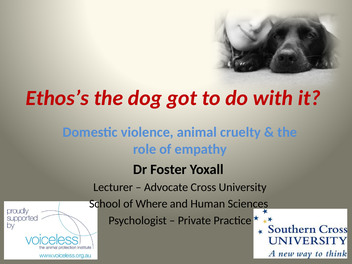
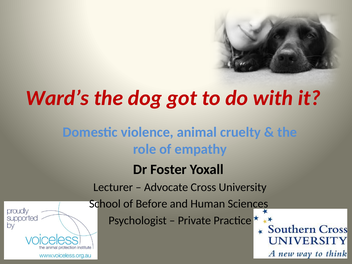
Ethos’s: Ethos’s -> Ward’s (57, 98)
Where: Where -> Before (151, 204)
